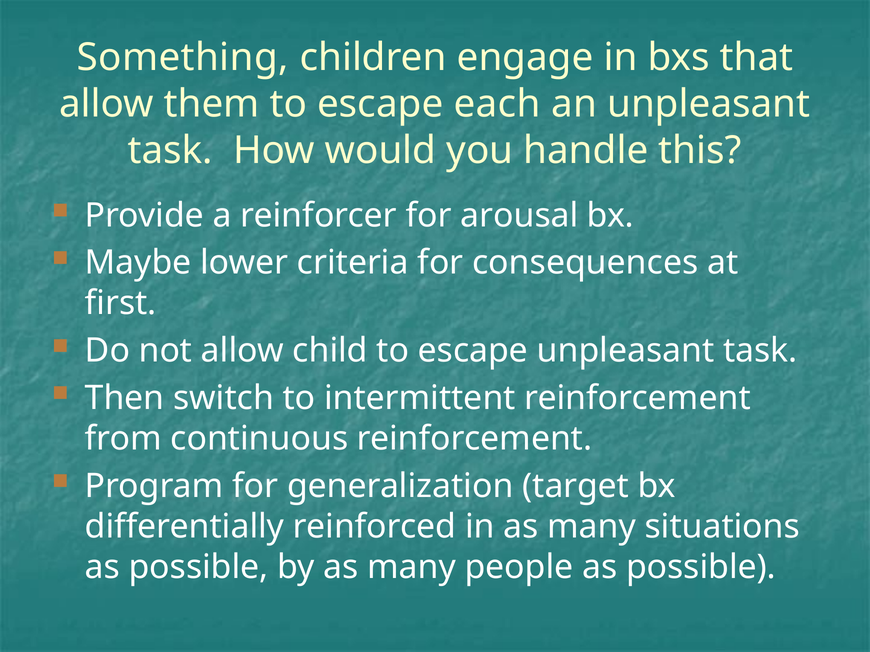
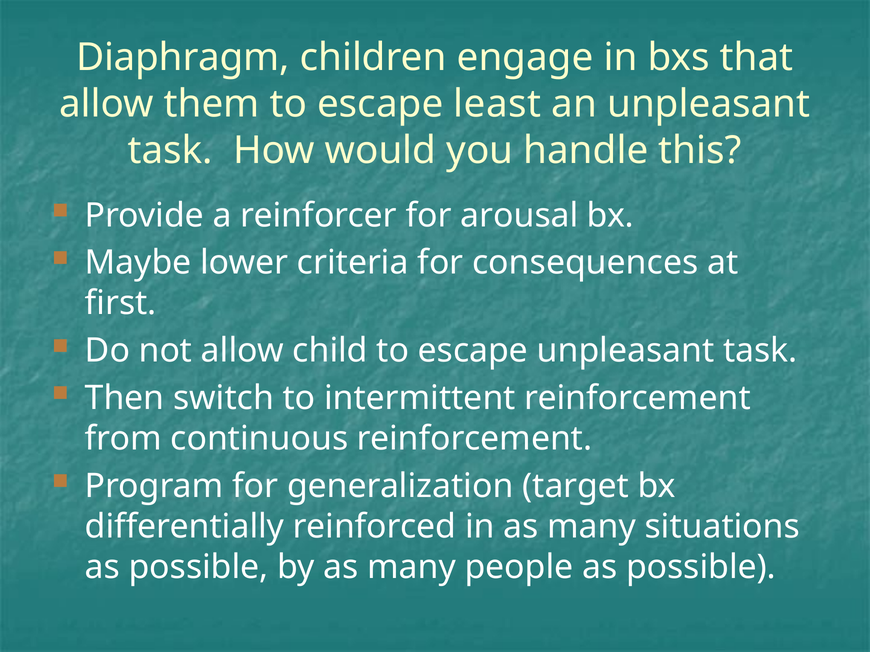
Something: Something -> Diaphragm (183, 58)
each: each -> least (497, 104)
